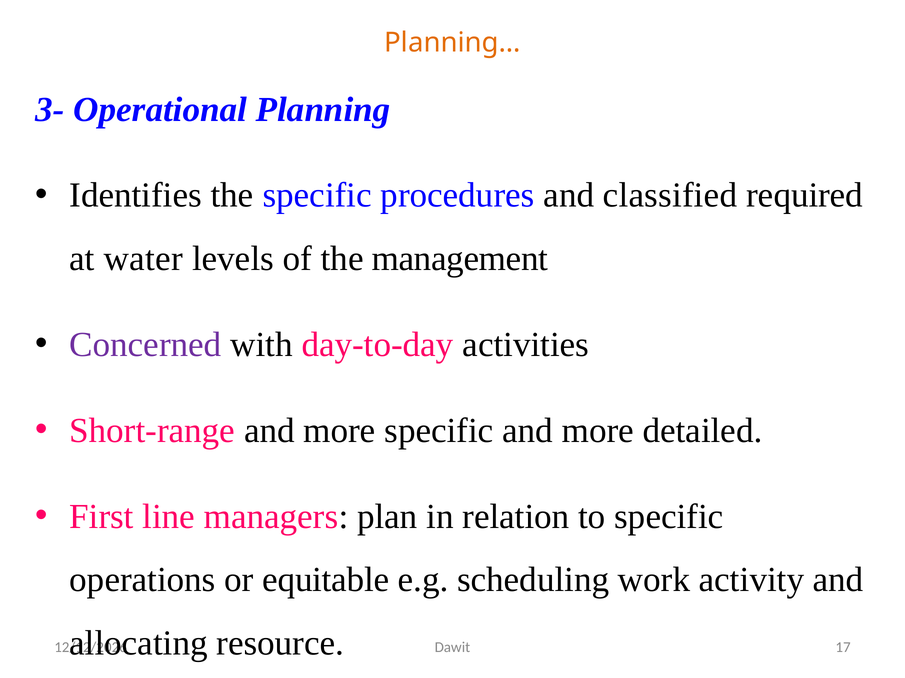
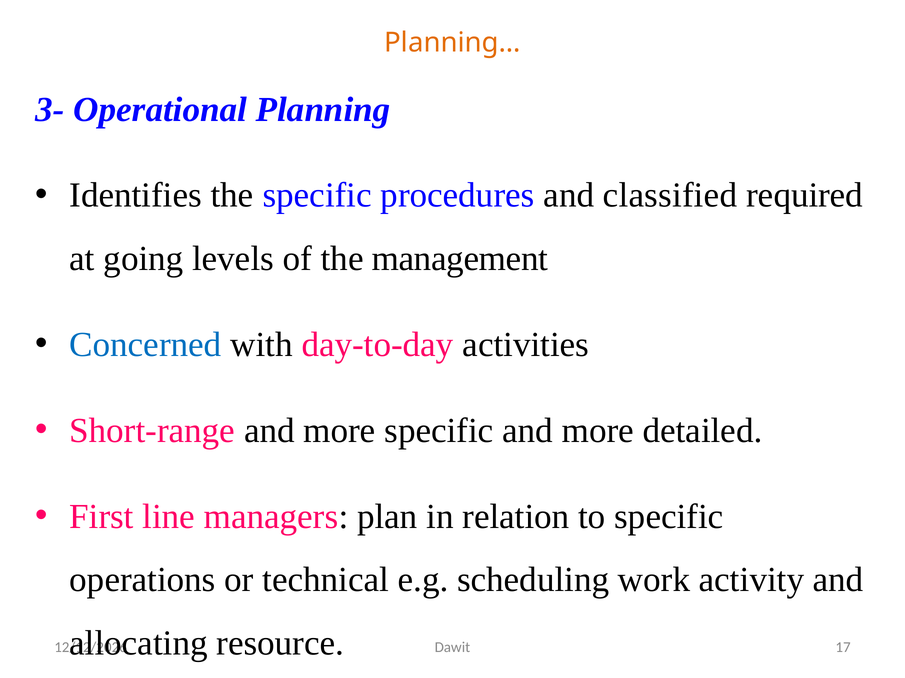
water: water -> going (143, 259)
Concerned colour: purple -> blue (145, 345)
equitable: equitable -> technical (326, 580)
